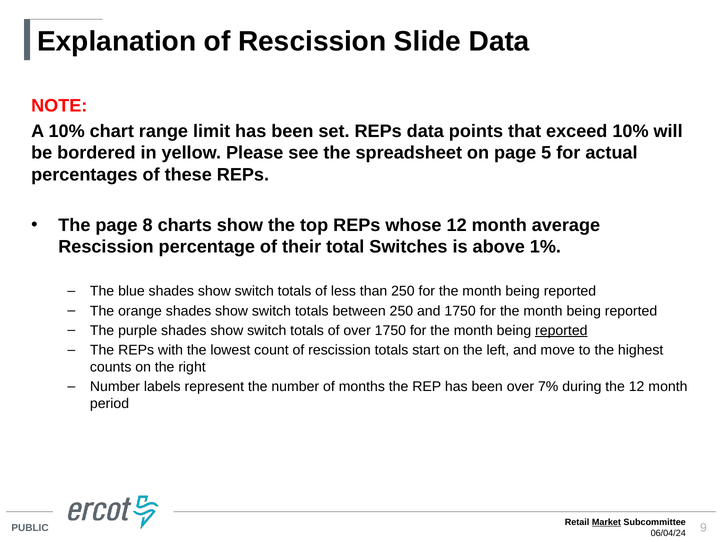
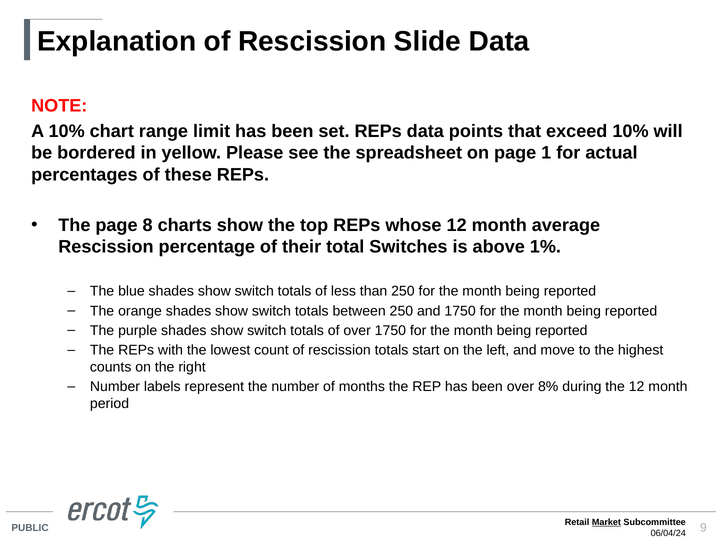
5: 5 -> 1 (546, 153)
reported underline: present -> none (561, 331)
7%: 7% -> 8% (548, 387)
